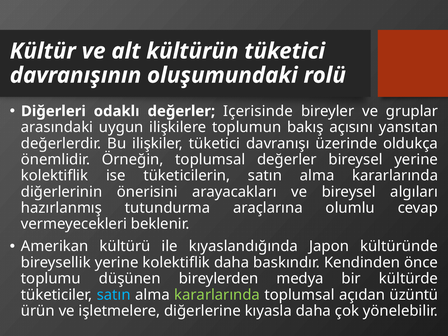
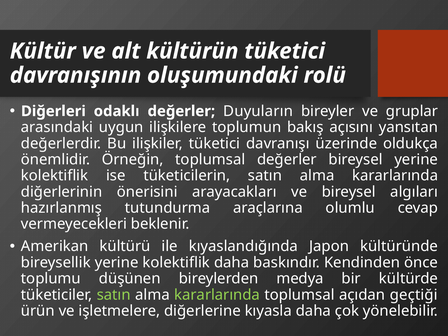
Içerisinde: Içerisinde -> Duyuların (258, 111)
satın colour: light blue -> light green (114, 295)
üzüntü: üzüntü -> geçtiği (414, 295)
